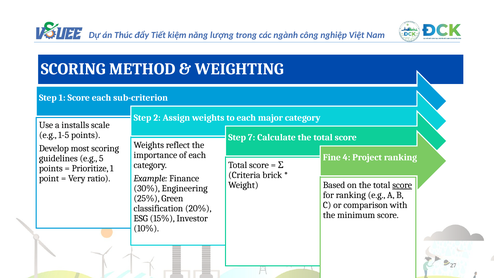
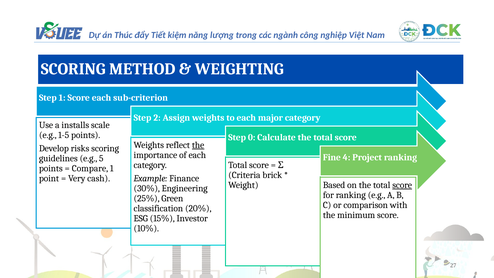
7: 7 -> 0 (252, 137)
the underline: none -> present (198, 145)
most: most -> risks (80, 148)
Prioritize: Prioritize -> Compare (90, 168)
ratio: ratio -> cash (99, 178)
